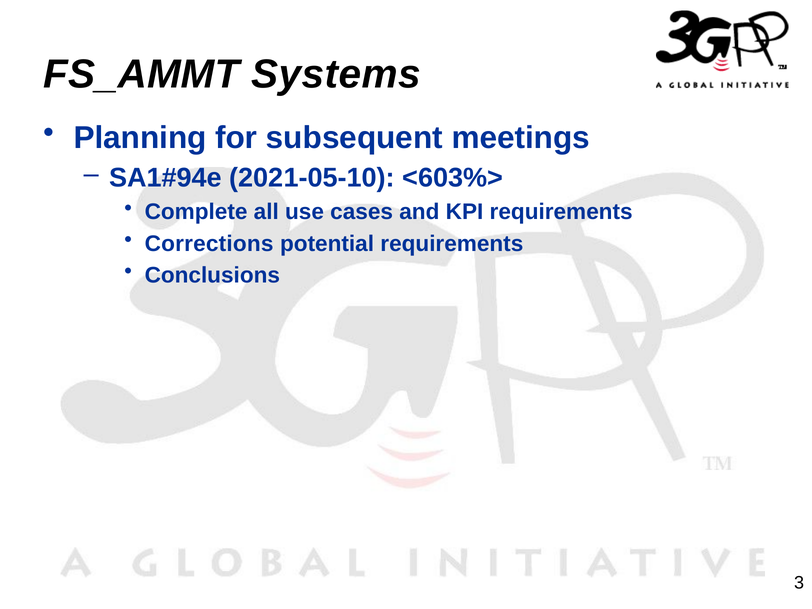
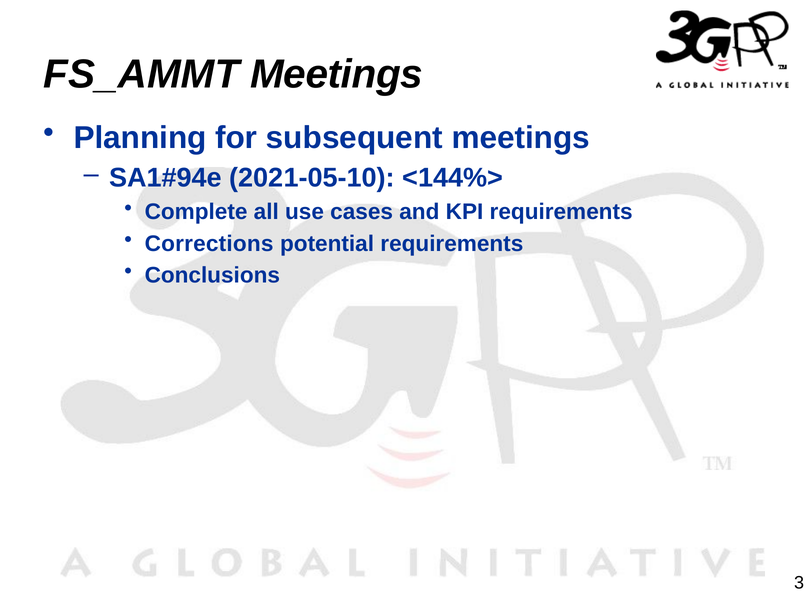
FS_AMMT Systems: Systems -> Meetings (337, 74)
<603%>: <603%> -> <144%> (453, 178)
